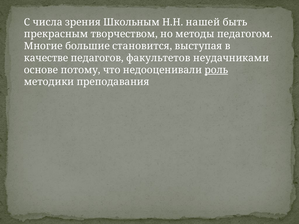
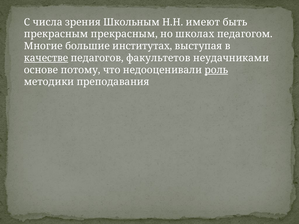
нашей: нашей -> имеют (203, 22)
прекрасным творчеством: творчеством -> прекрасным (124, 34)
методы: методы -> школах (195, 34)
становится: становится -> институтах (142, 46)
качестве underline: none -> present (46, 58)
